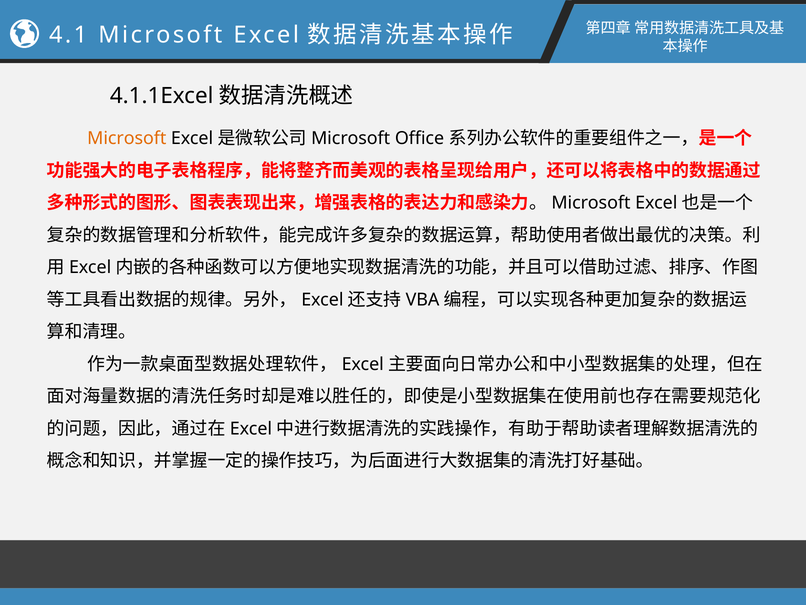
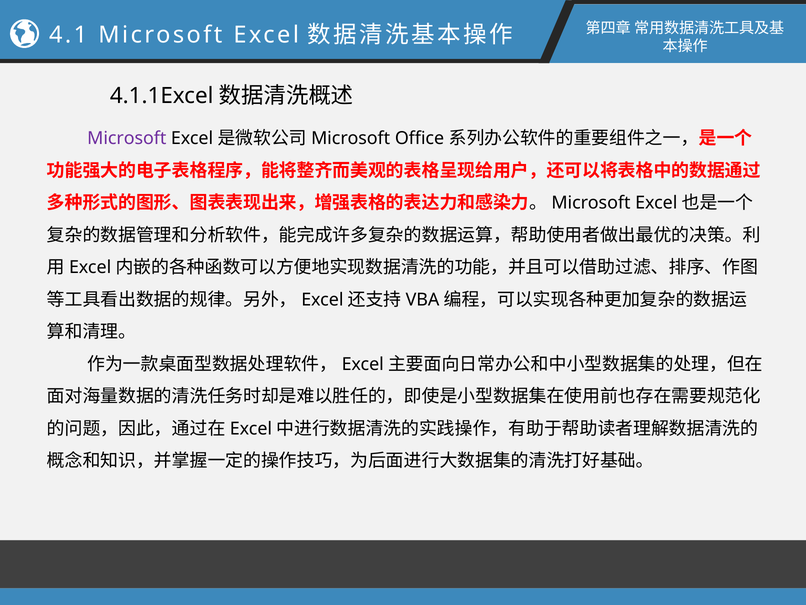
Microsoft colour: orange -> purple (127, 138)
